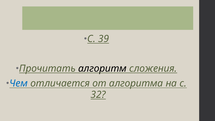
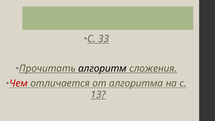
39: 39 -> 33 (104, 39)
Чем colour: blue -> red (19, 83)
32: 32 -> 13 (98, 95)
